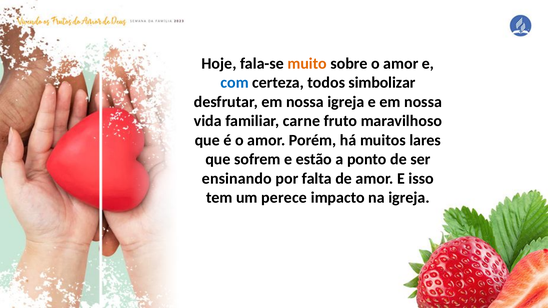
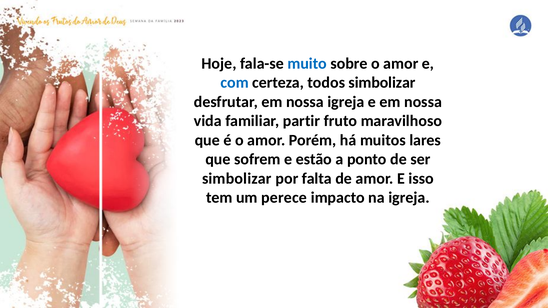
muito colour: orange -> blue (307, 63)
carne: carne -> partir (302, 121)
ensinando: ensinando -> simbolizar (237, 179)
